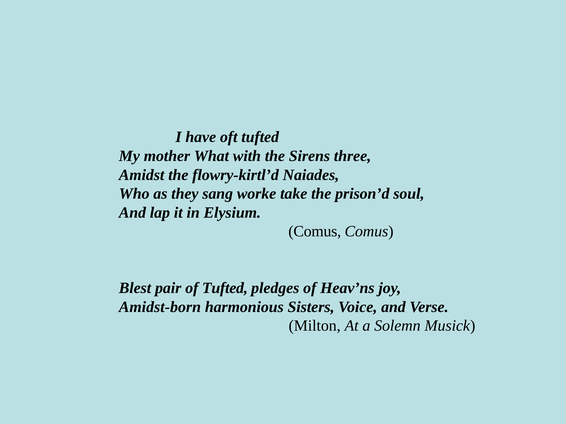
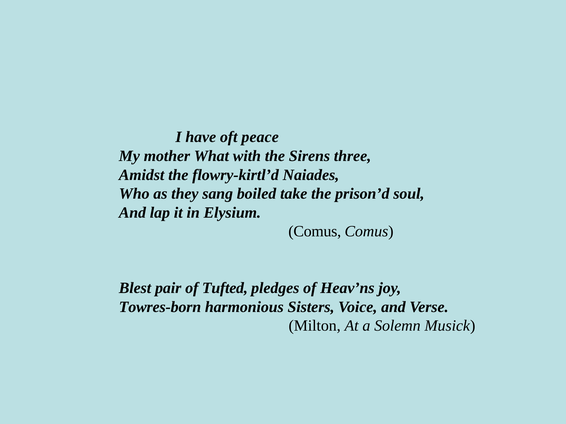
oft tufted: tufted -> peace (260, 137)
worke: worke -> boiled (257, 194)
Amidst-born: Amidst-born -> Towres-born (160, 307)
